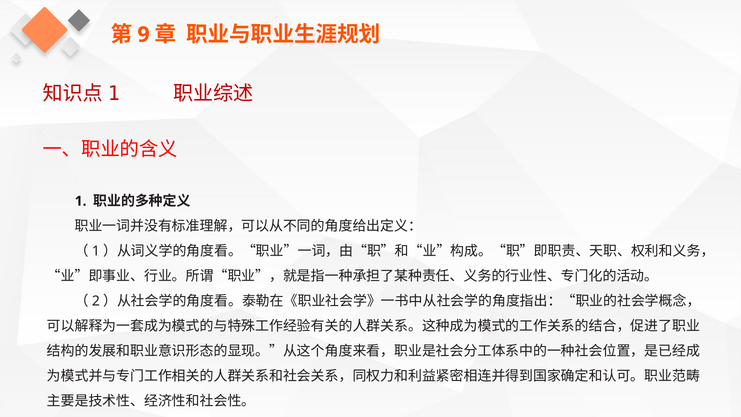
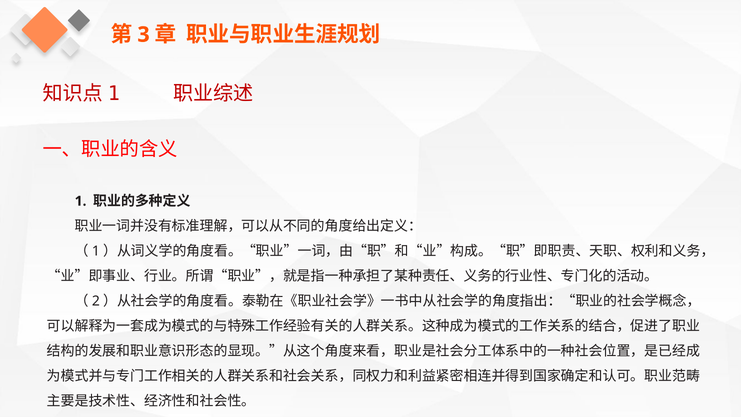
9: 9 -> 3 (144, 35)
